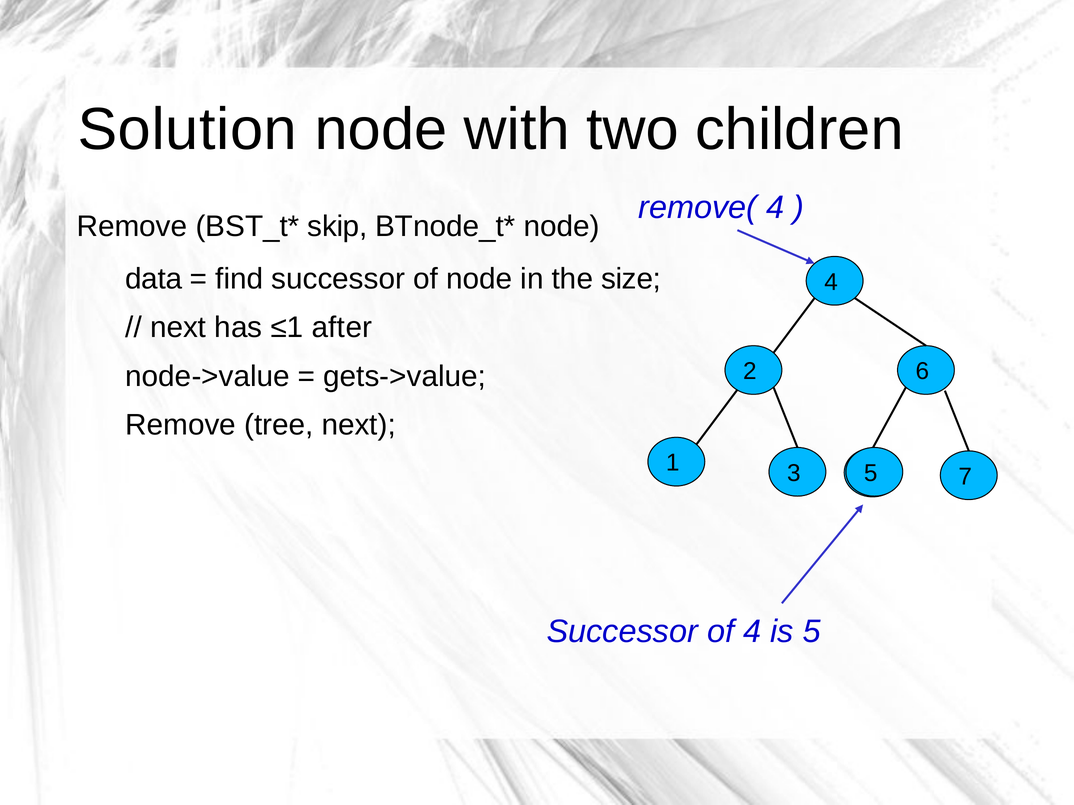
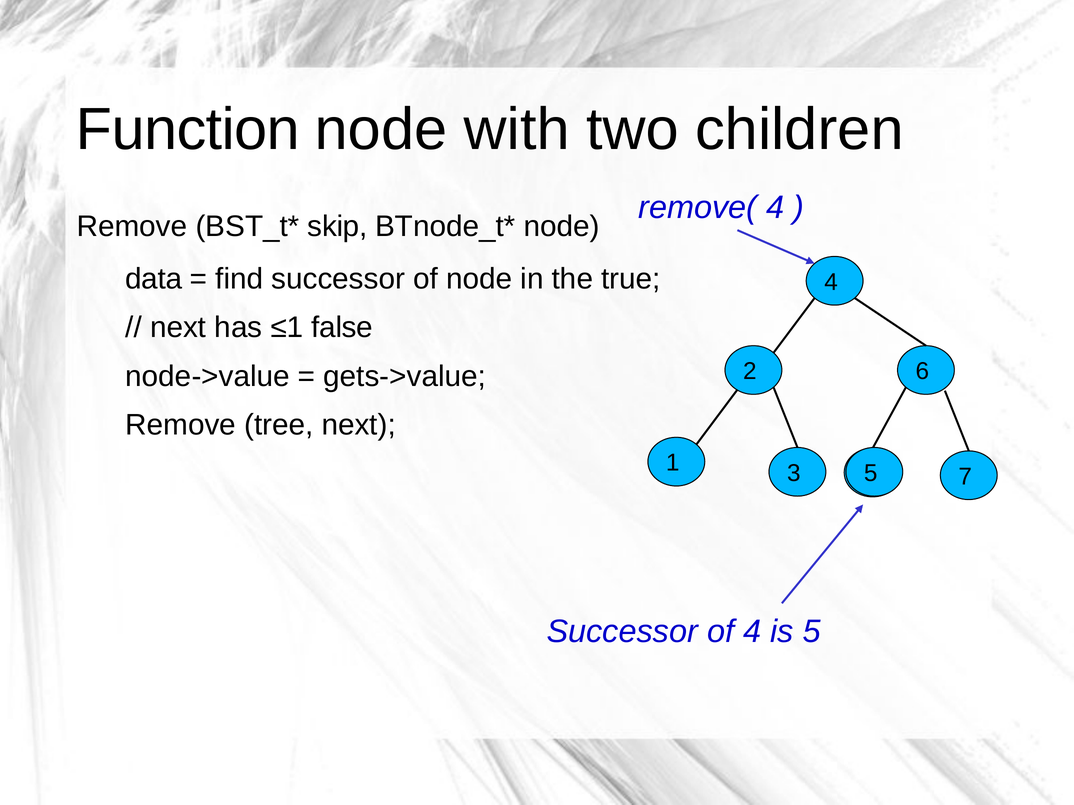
Solution: Solution -> Function (188, 130)
size: size -> true (631, 279)
after: after -> false (342, 328)
